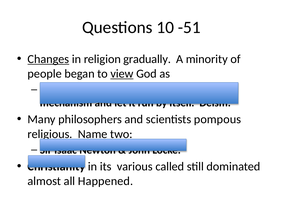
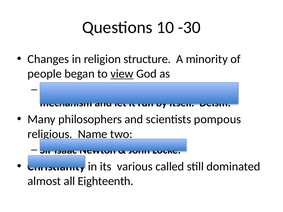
-51: -51 -> -30 (189, 27)
Changes underline: present -> none (48, 59)
gradually: gradually -> structure (147, 59)
Happened: Happened -> Eighteenth (106, 181)
